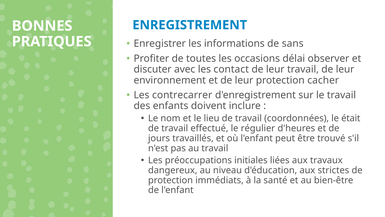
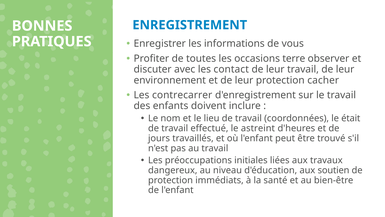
sans: sans -> vous (293, 44)
délai: délai -> terre (294, 58)
régulier: régulier -> astreint (258, 128)
strictes: strictes -> soutien (334, 170)
